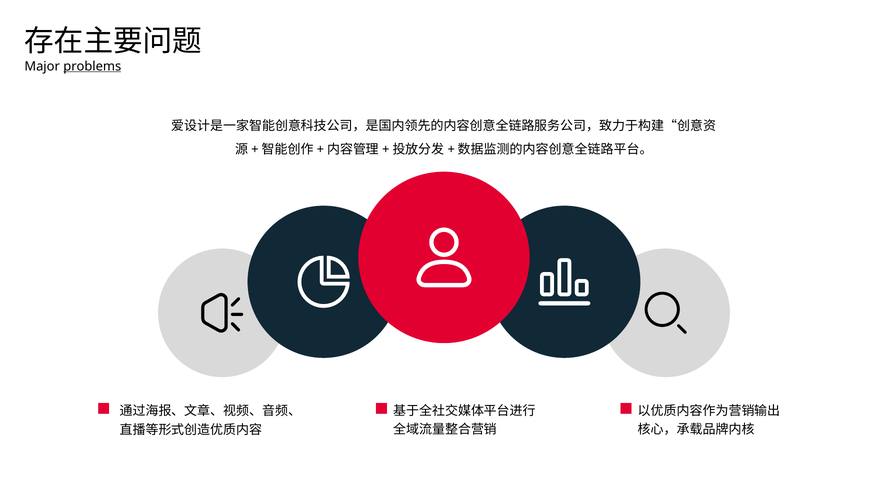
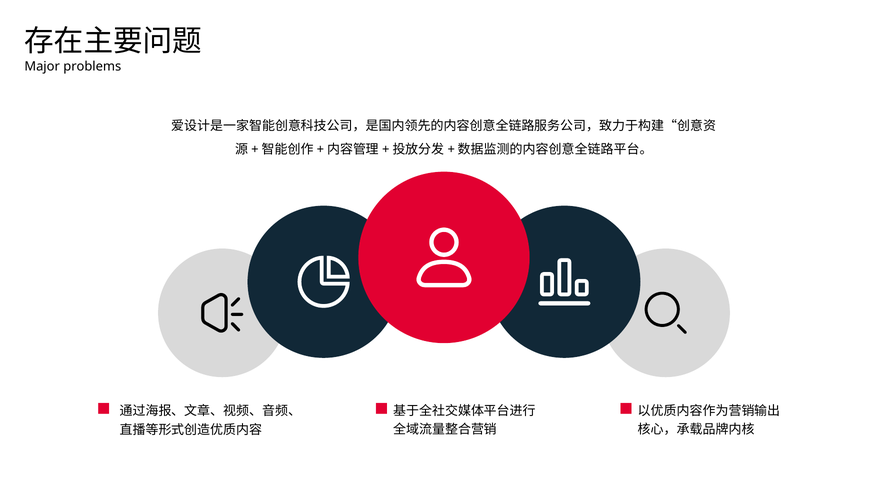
problems underline: present -> none (92, 66)
